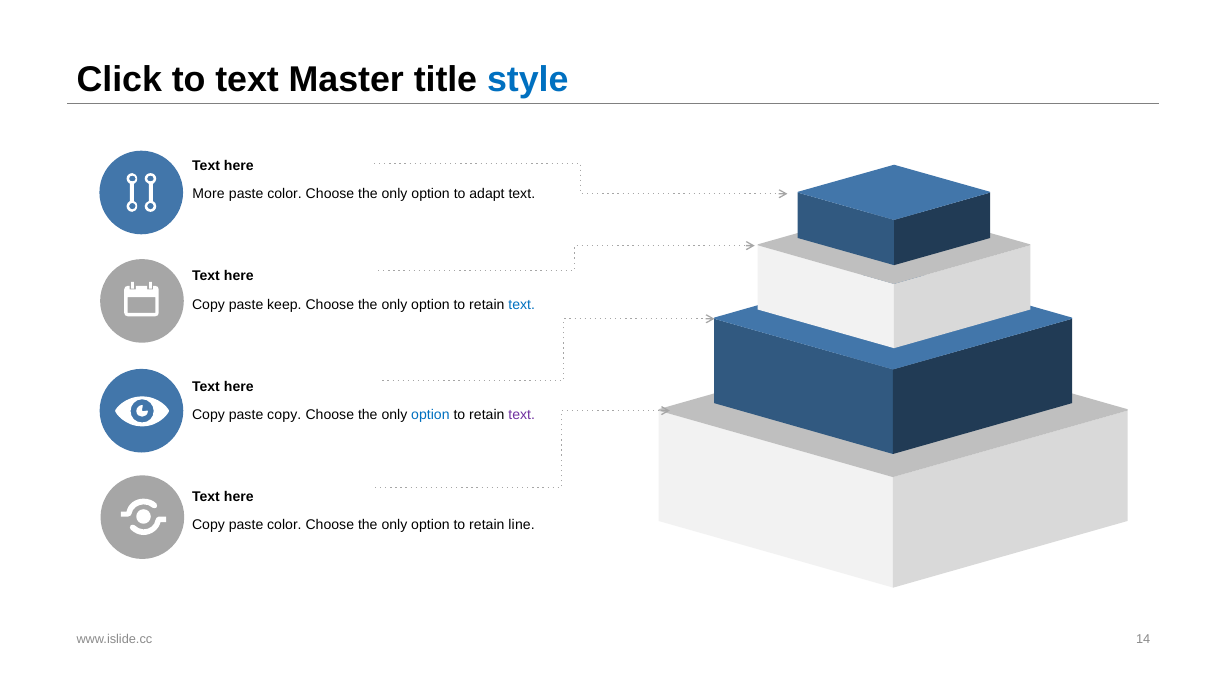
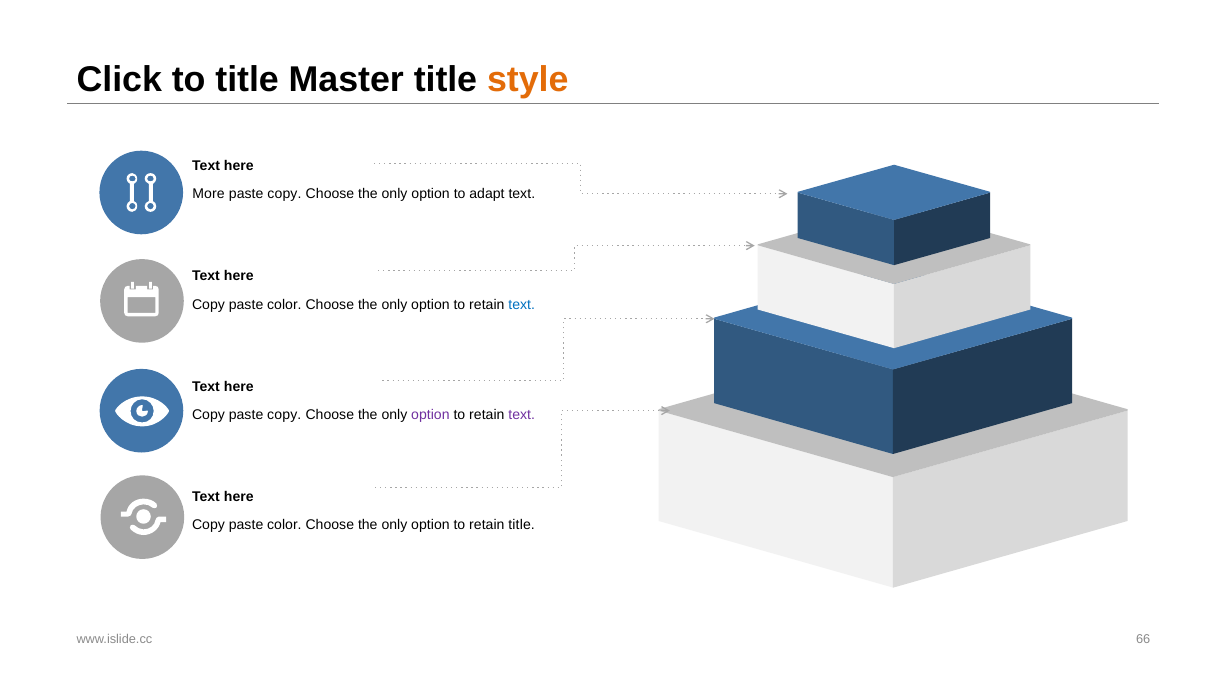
to text: text -> title (247, 79)
style colour: blue -> orange (528, 79)
color: color -> copy (284, 194)
keep: keep -> color (284, 305)
option colour: blue -> purple (430, 415)
retain line: line -> title (522, 525)
14: 14 -> 66 (1143, 639)
